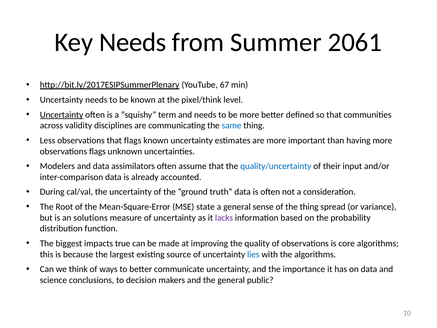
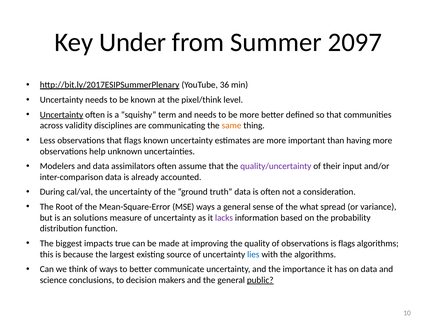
Key Needs: Needs -> Under (133, 42)
2061: 2061 -> 2097 (355, 42)
67: 67 -> 36 (224, 85)
same colour: blue -> orange (232, 126)
observations flags: flags -> help (97, 151)
quality/uncertainty colour: blue -> purple (276, 166)
MSE state: state -> ways (206, 207)
the thing: thing -> what (309, 207)
is core: core -> flags (347, 243)
public underline: none -> present (260, 280)
